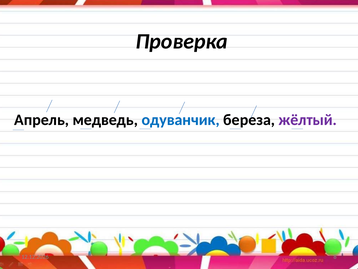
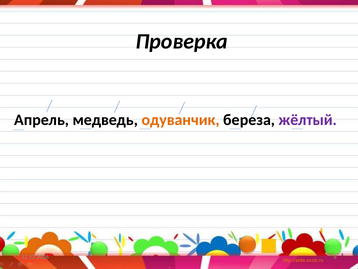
одуванчик colour: blue -> orange (181, 120)
